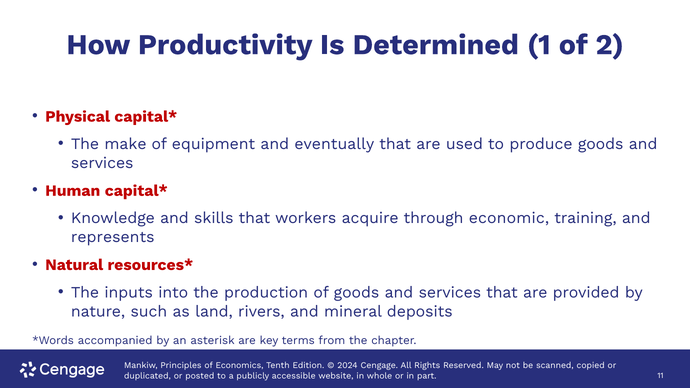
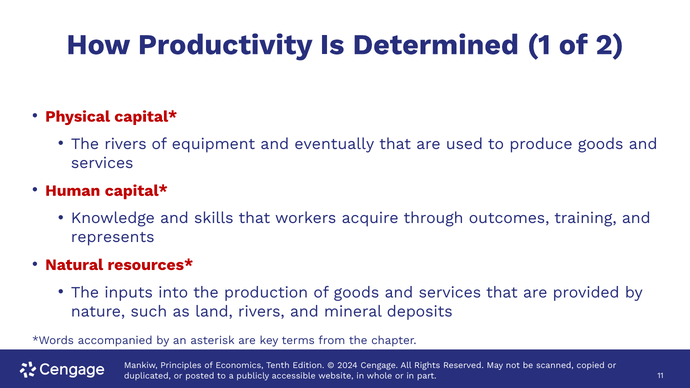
The make: make -> rivers (126, 144)
economic: economic -> outcomes (509, 218)
